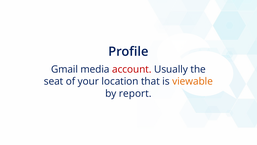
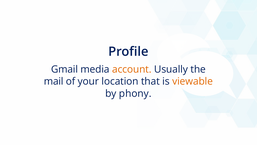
account colour: red -> orange (132, 69)
seat: seat -> mail (54, 81)
report: report -> phony (135, 93)
